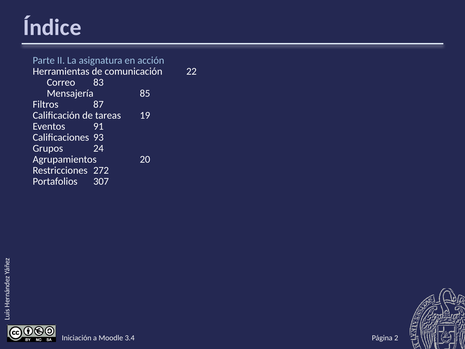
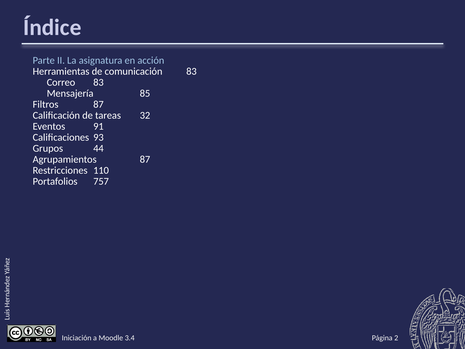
comunicación 22: 22 -> 83 (191, 71)
19: 19 -> 32 (145, 115)
24: 24 -> 44 (98, 148)
Agrupamientos 20: 20 -> 87 (145, 159)
272: 272 -> 110 (101, 170)
307: 307 -> 757 (101, 181)
